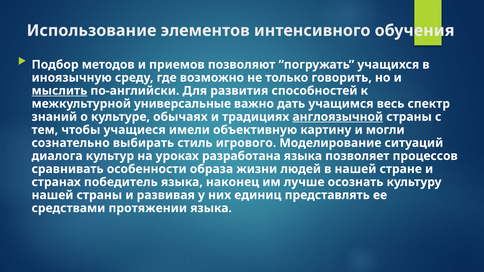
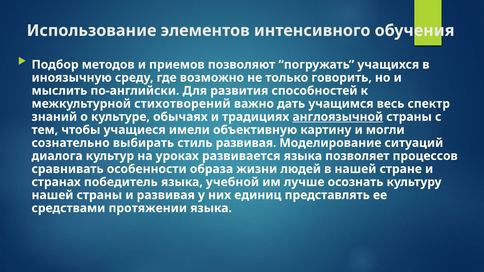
мыслить underline: present -> none (59, 91)
универсальные: универсальные -> стихотворений (182, 104)
стиль игрового: игрового -> развивая (246, 143)
разработана: разработана -> развивается (241, 156)
наконец: наконец -> учебной (232, 182)
